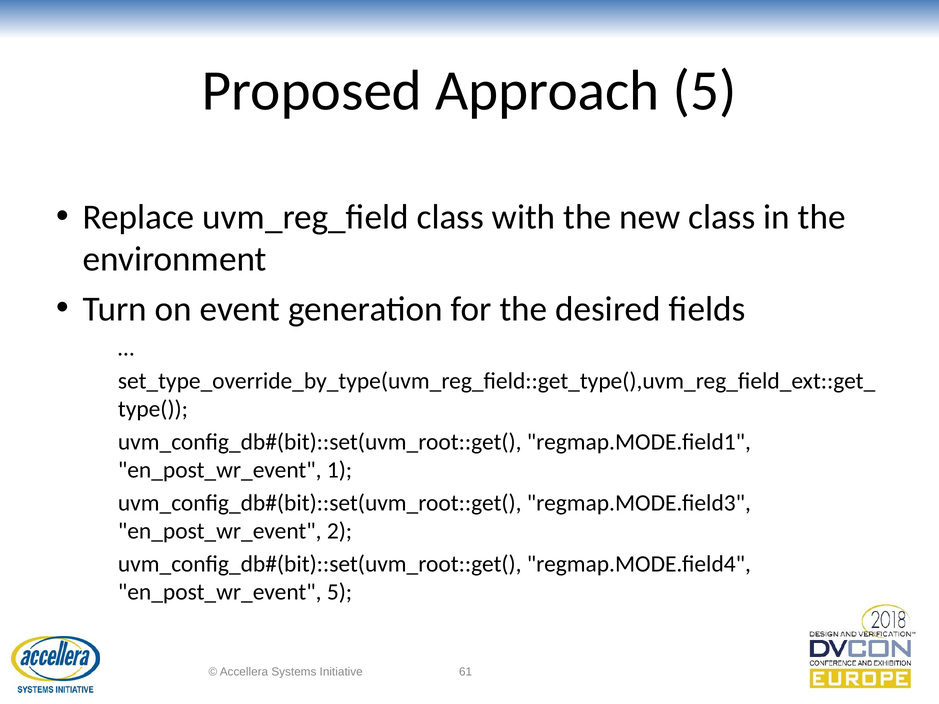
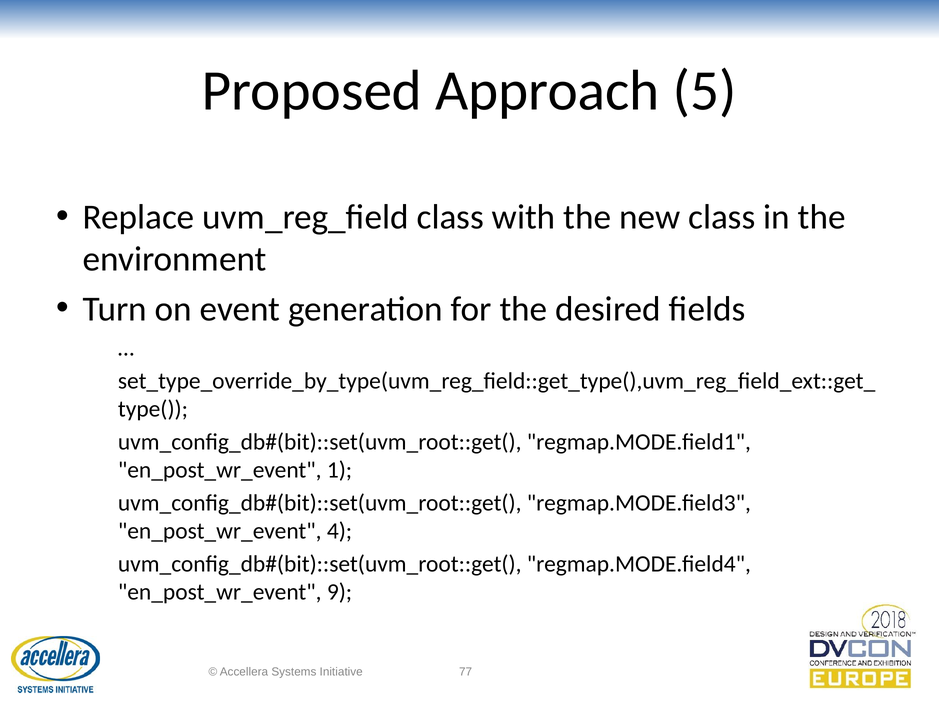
2: 2 -> 4 (340, 531)
en_post_wr_event 5: 5 -> 9 (340, 592)
61: 61 -> 77 (466, 672)
